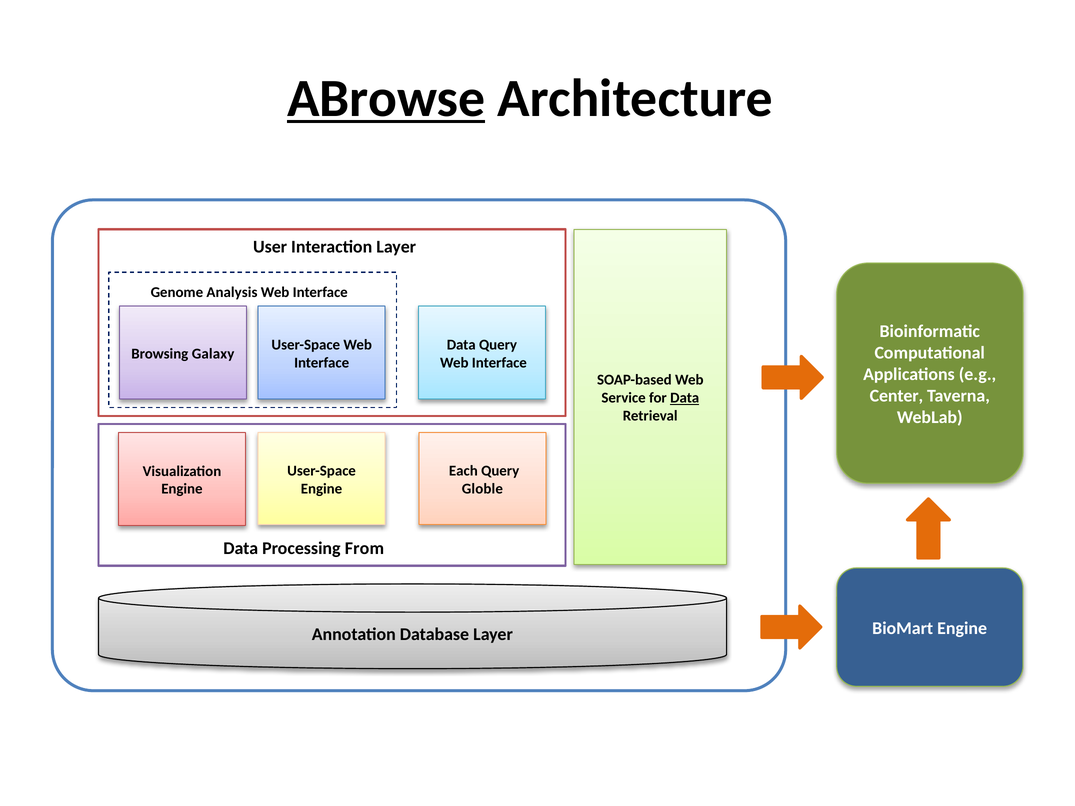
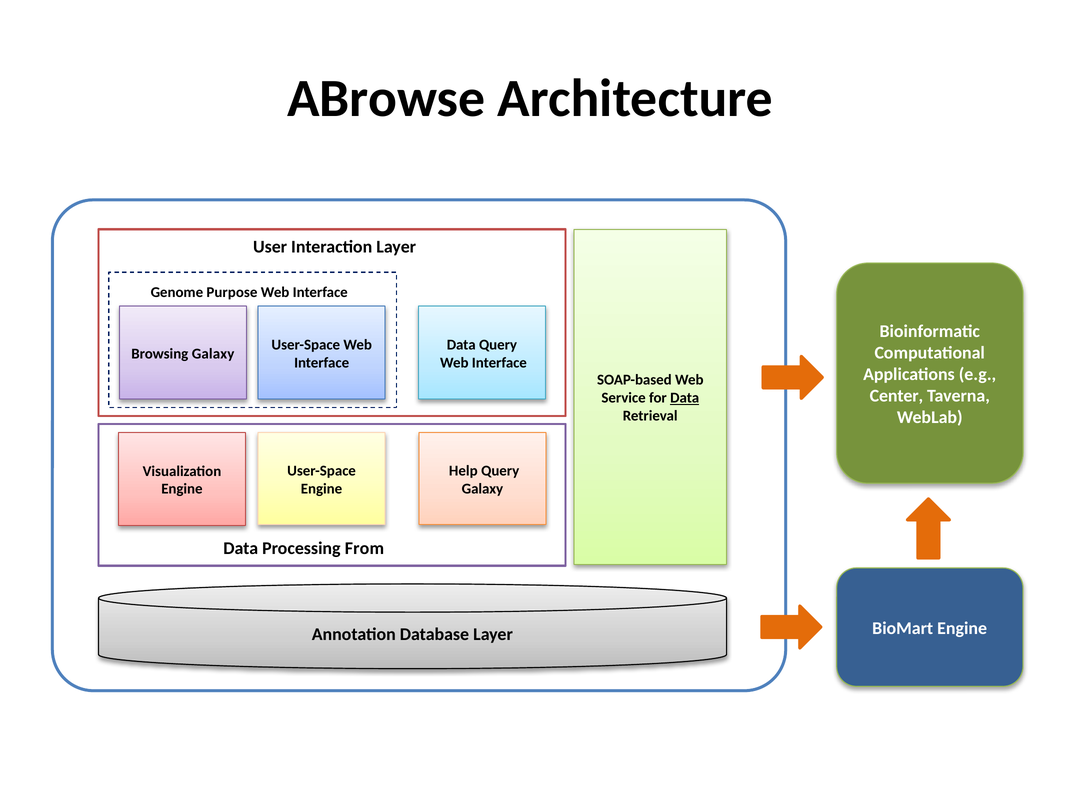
ABrowse underline: present -> none (386, 98)
Analysis: Analysis -> Purpose (232, 293)
Each: Each -> Help (463, 471)
Globle: Globle -> Galaxy (482, 489)
